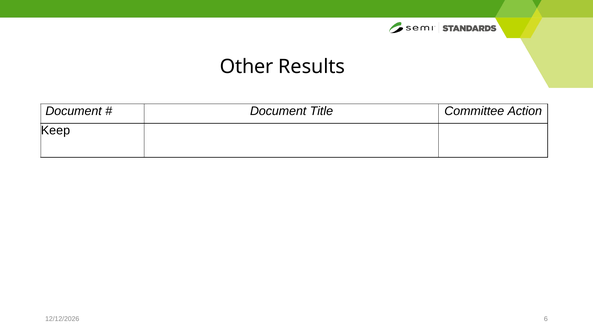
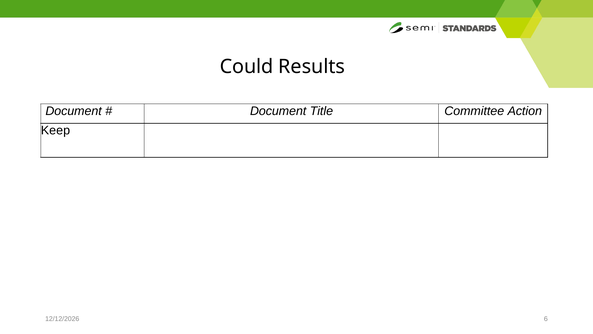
Other: Other -> Could (247, 66)
